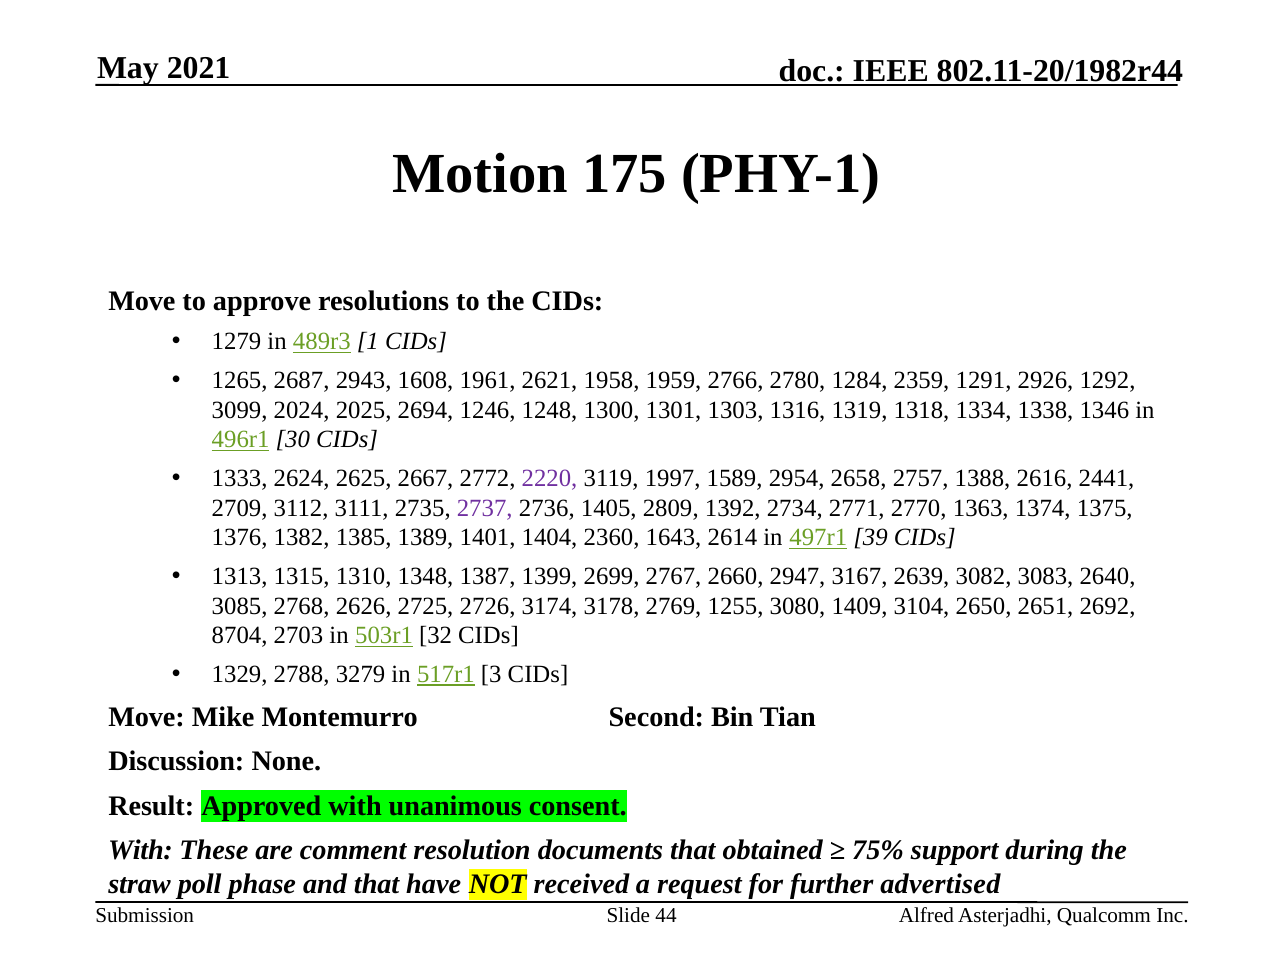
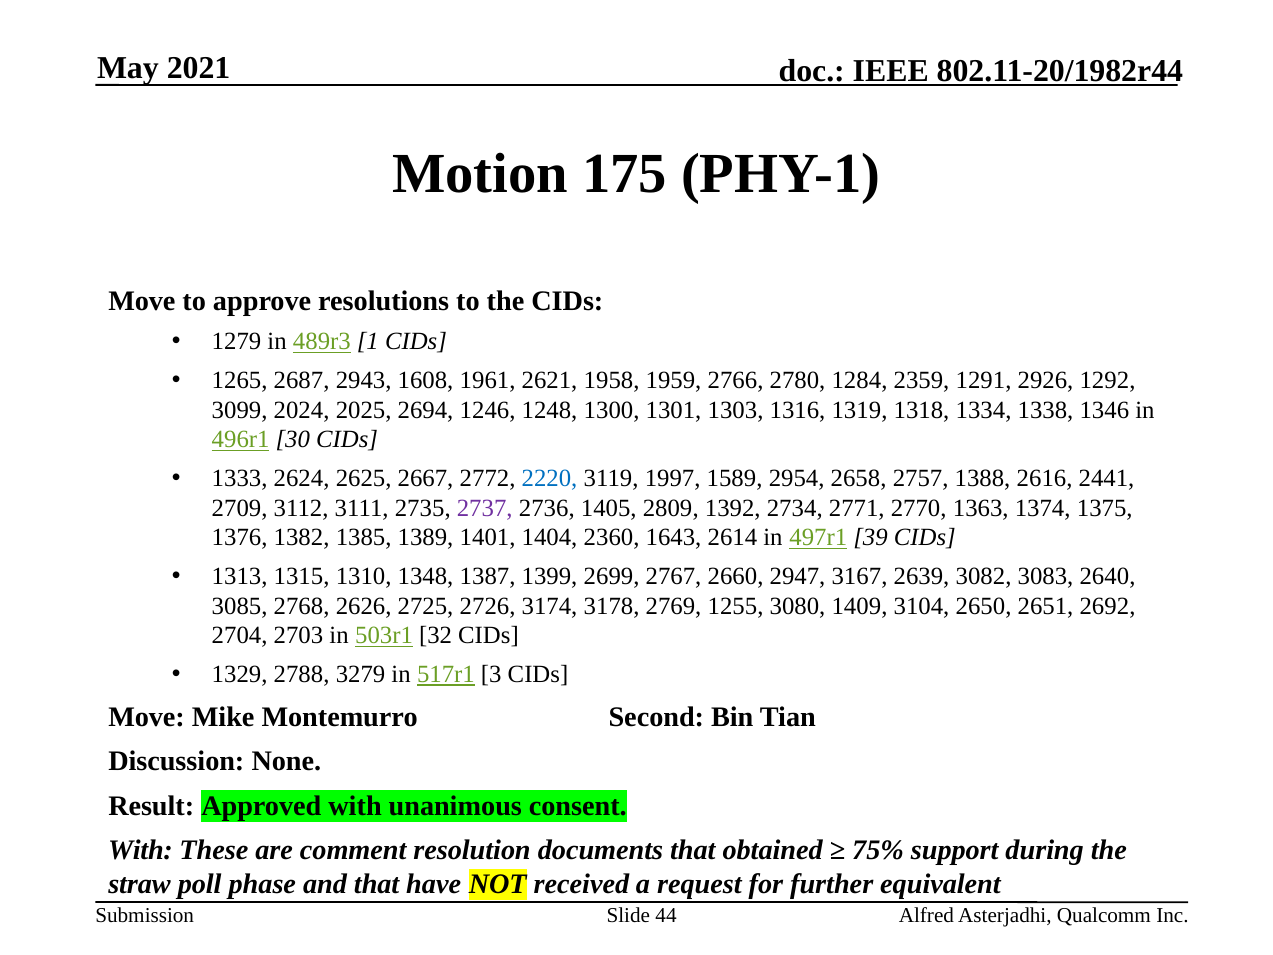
2220 colour: purple -> blue (550, 478)
8704: 8704 -> 2704 (240, 635)
advertised: advertised -> equivalent (940, 884)
